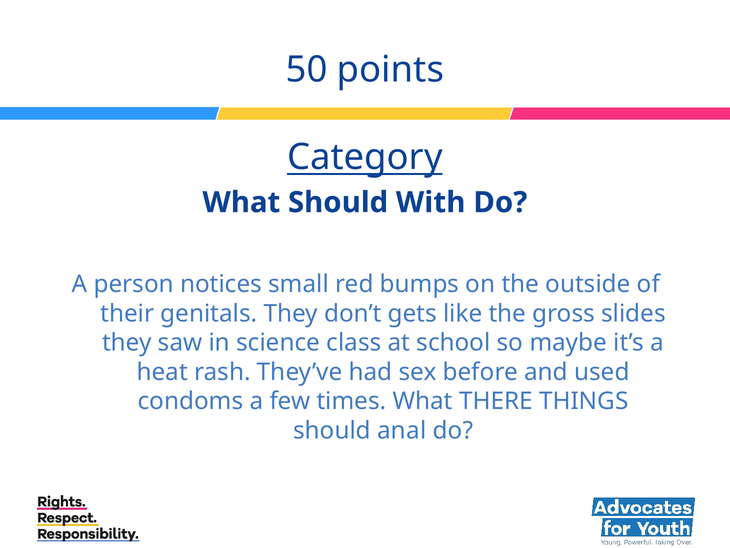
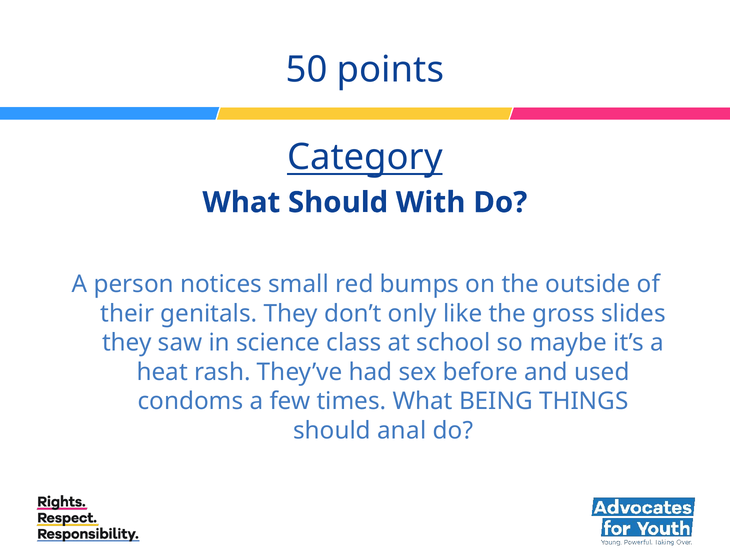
gets: gets -> only (412, 313)
THERE: THERE -> BEING (496, 401)
